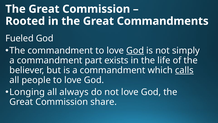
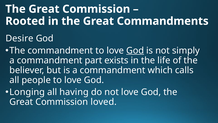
Fueled: Fueled -> Desire (19, 38)
calls underline: present -> none (184, 70)
always: always -> having (74, 92)
share: share -> loved (104, 102)
